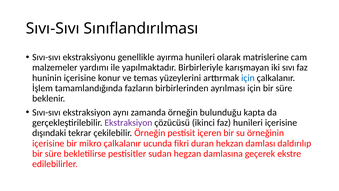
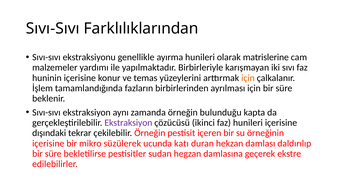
Sınıflandırılması: Sınıflandırılması -> Farklılıklarından (141, 28)
için colour: blue -> orange (248, 78)
mikro çalkalanır: çalkalanır -> süzülerek (122, 143)
fikri: fikri -> katı (181, 143)
